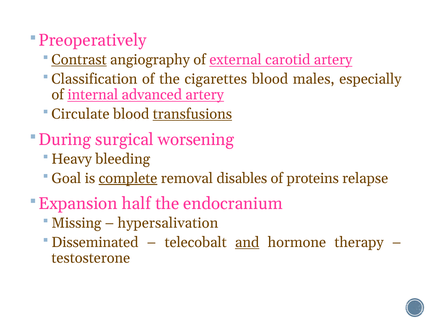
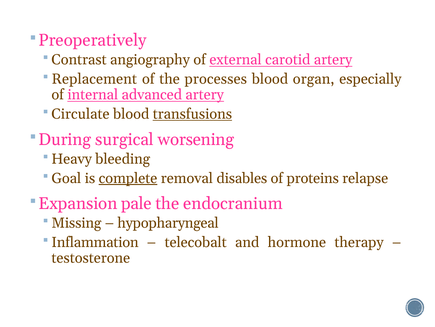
Contrast underline: present -> none (79, 60)
Classification: Classification -> Replacement (94, 79)
cigarettes: cigarettes -> processes (216, 79)
males: males -> organ (314, 79)
half: half -> pale (136, 203)
hypersalivation: hypersalivation -> hypopharyngeal (168, 223)
Disseminated: Disseminated -> Inflammation (95, 242)
and underline: present -> none (247, 242)
